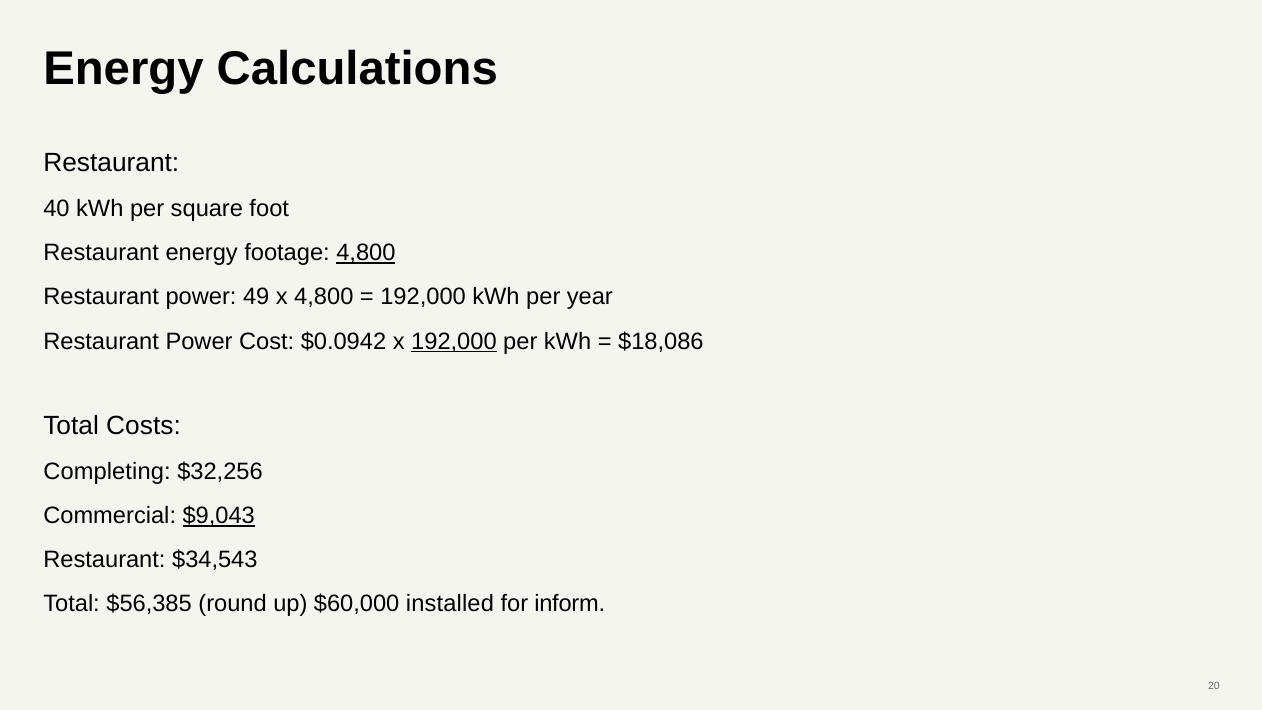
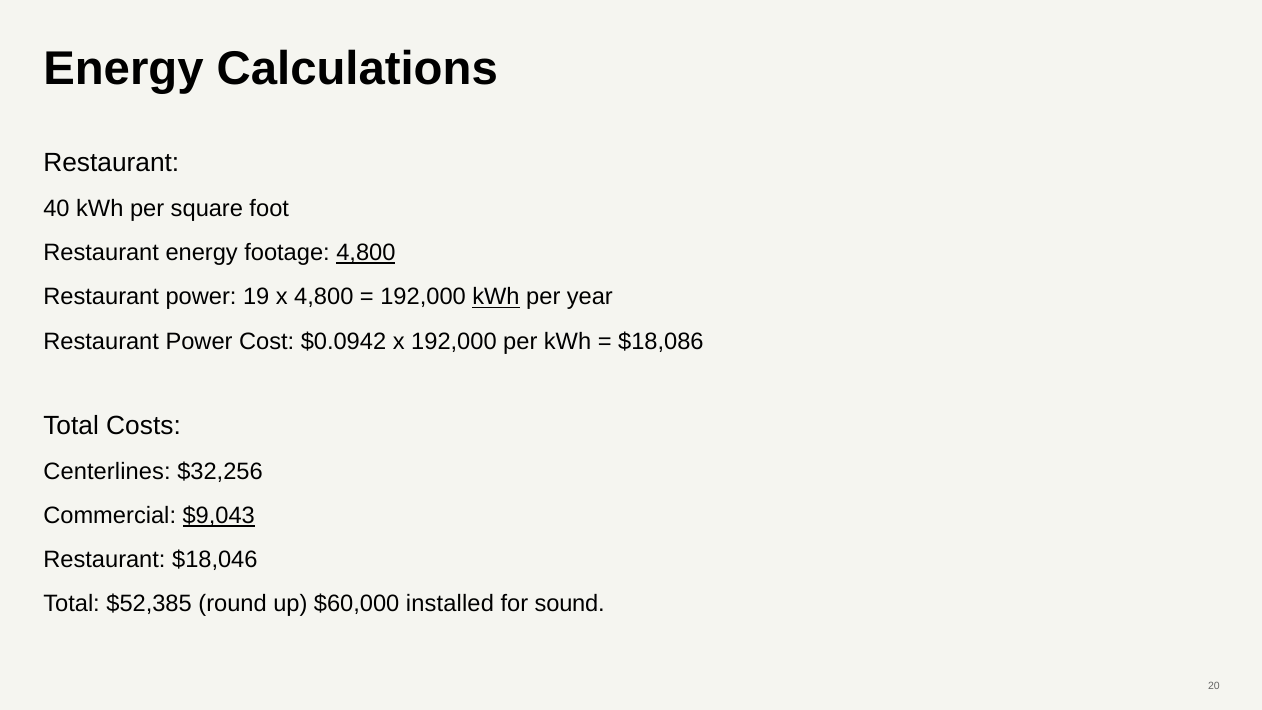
49: 49 -> 19 (256, 297)
kWh underline: none -> present (496, 297)
192,000 underline: present -> none (454, 341)
Completing: Completing -> Centerlines (107, 471)
$34,543: $34,543 -> $18,046 (215, 560)
$56,385: $56,385 -> $52,385 (149, 604)
inform: inform -> sound (570, 604)
